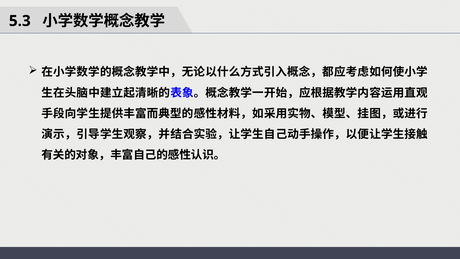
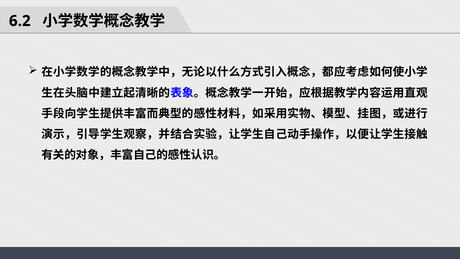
5.3: 5.3 -> 6.2 (20, 21)
